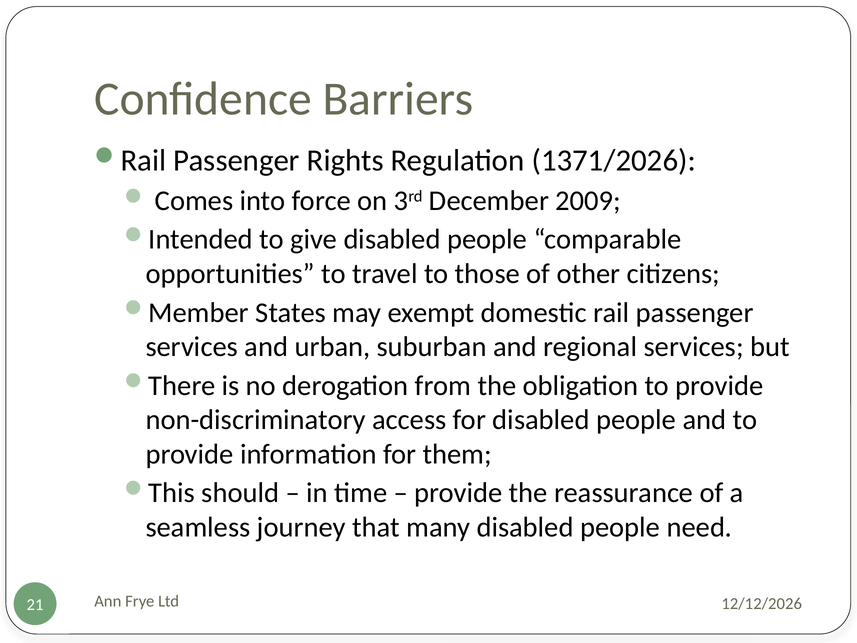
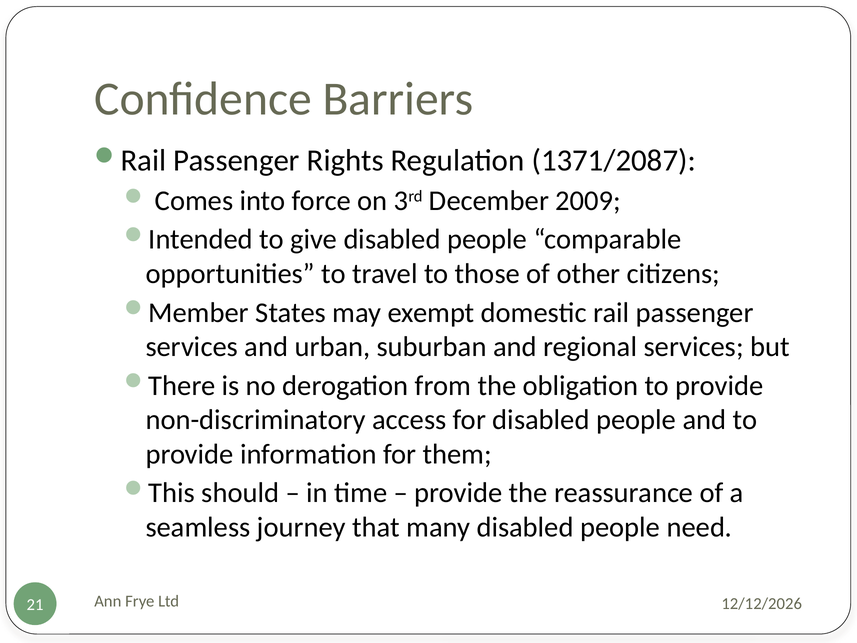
1371/2026: 1371/2026 -> 1371/2087 (614, 161)
